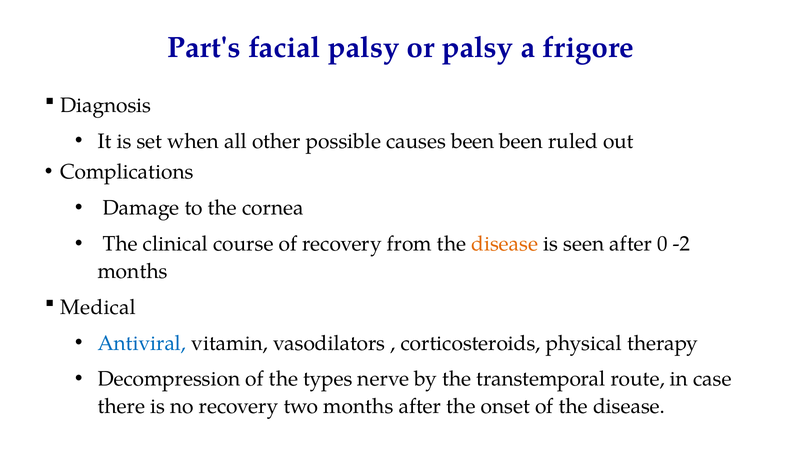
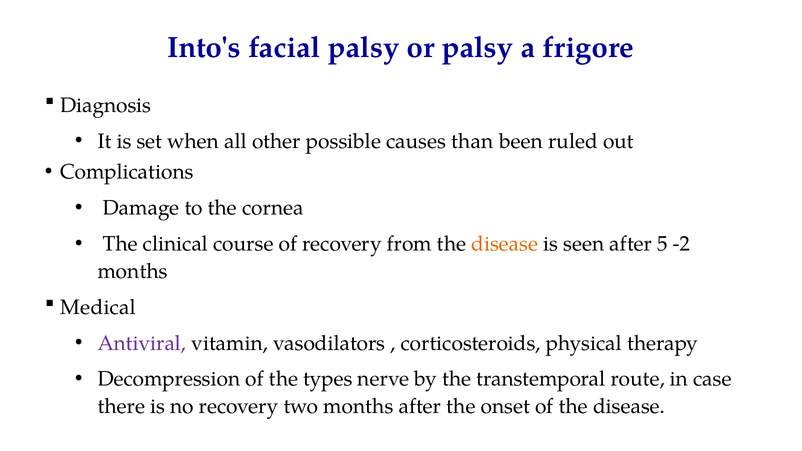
Part's: Part's -> Into's (204, 47)
causes been: been -> than (473, 141)
0: 0 -> 5 (662, 244)
Antiviral colour: blue -> purple (142, 343)
